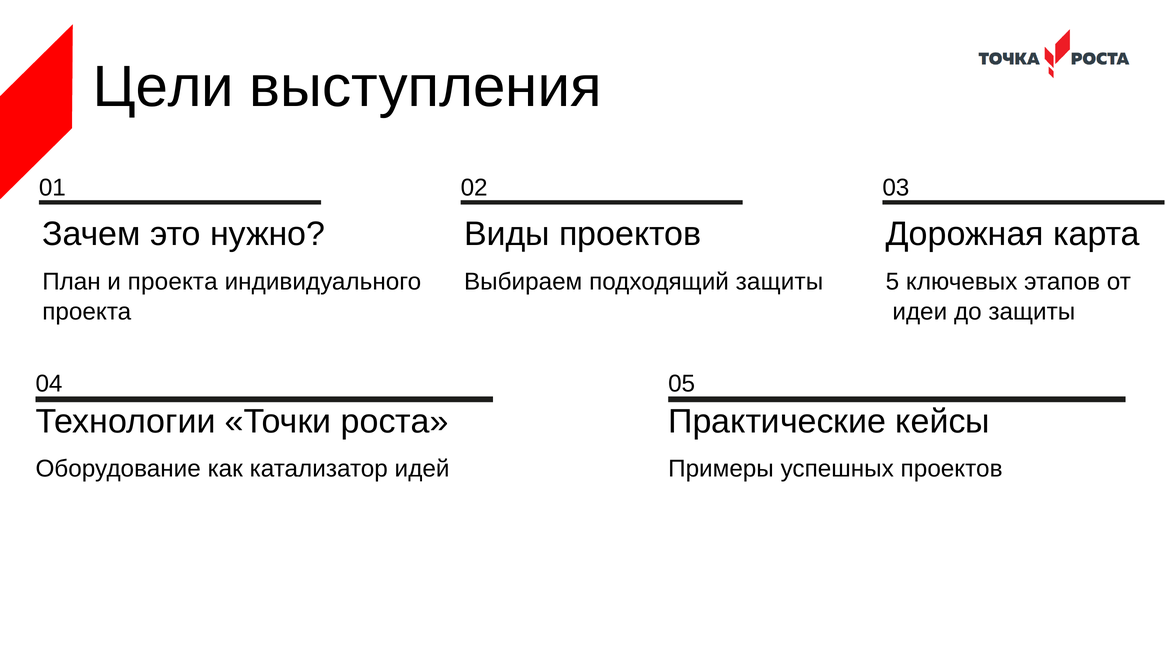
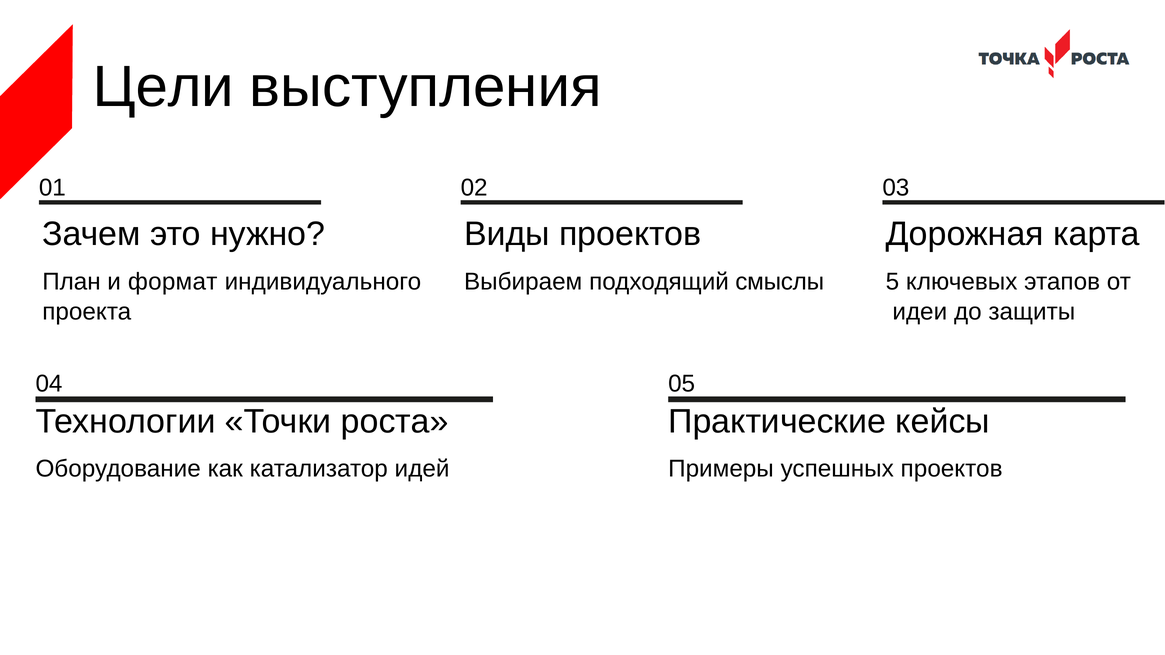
и проекта: проекта -> формат (173, 282)
подходящий защиты: защиты -> смыслы (780, 282)
